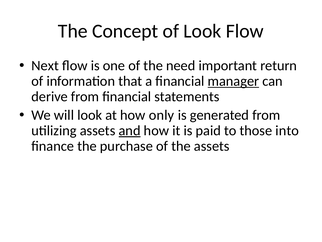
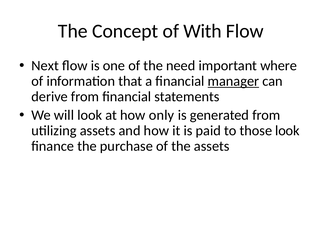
of Look: Look -> With (203, 31)
return: return -> where (279, 66)
and underline: present -> none (130, 130)
those into: into -> look (287, 130)
